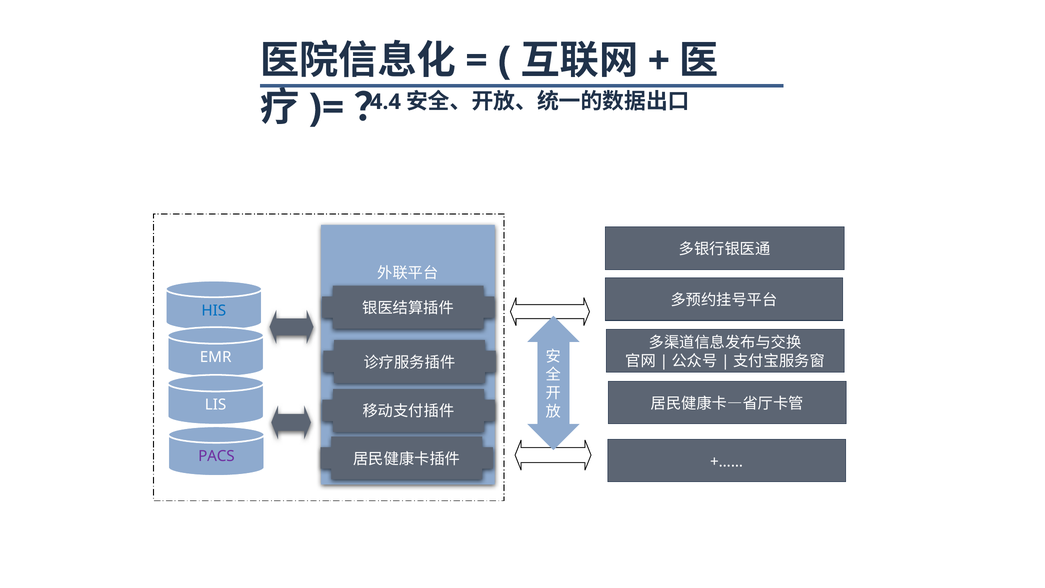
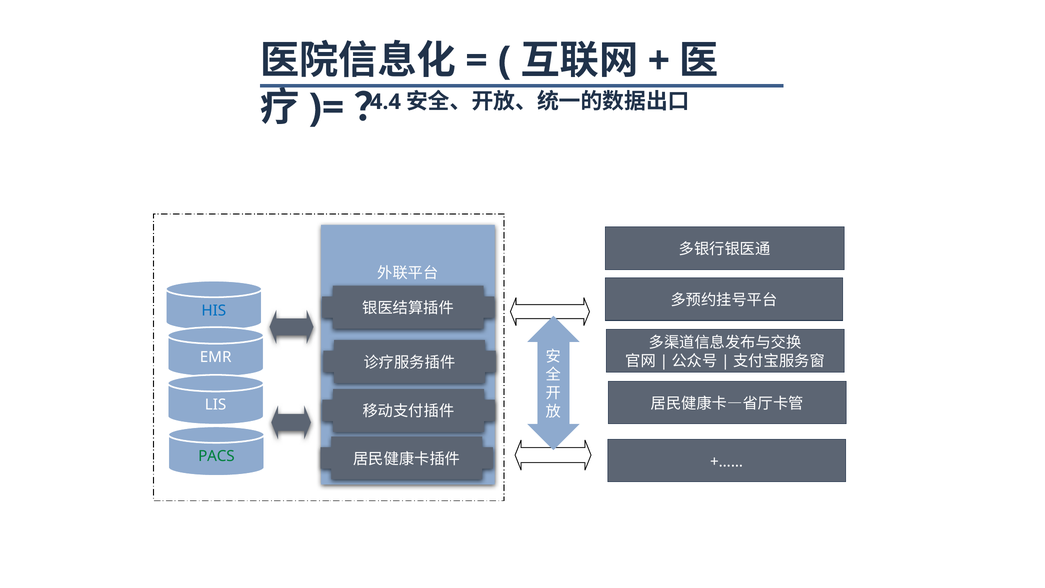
PACS colour: purple -> green (216, 456)
